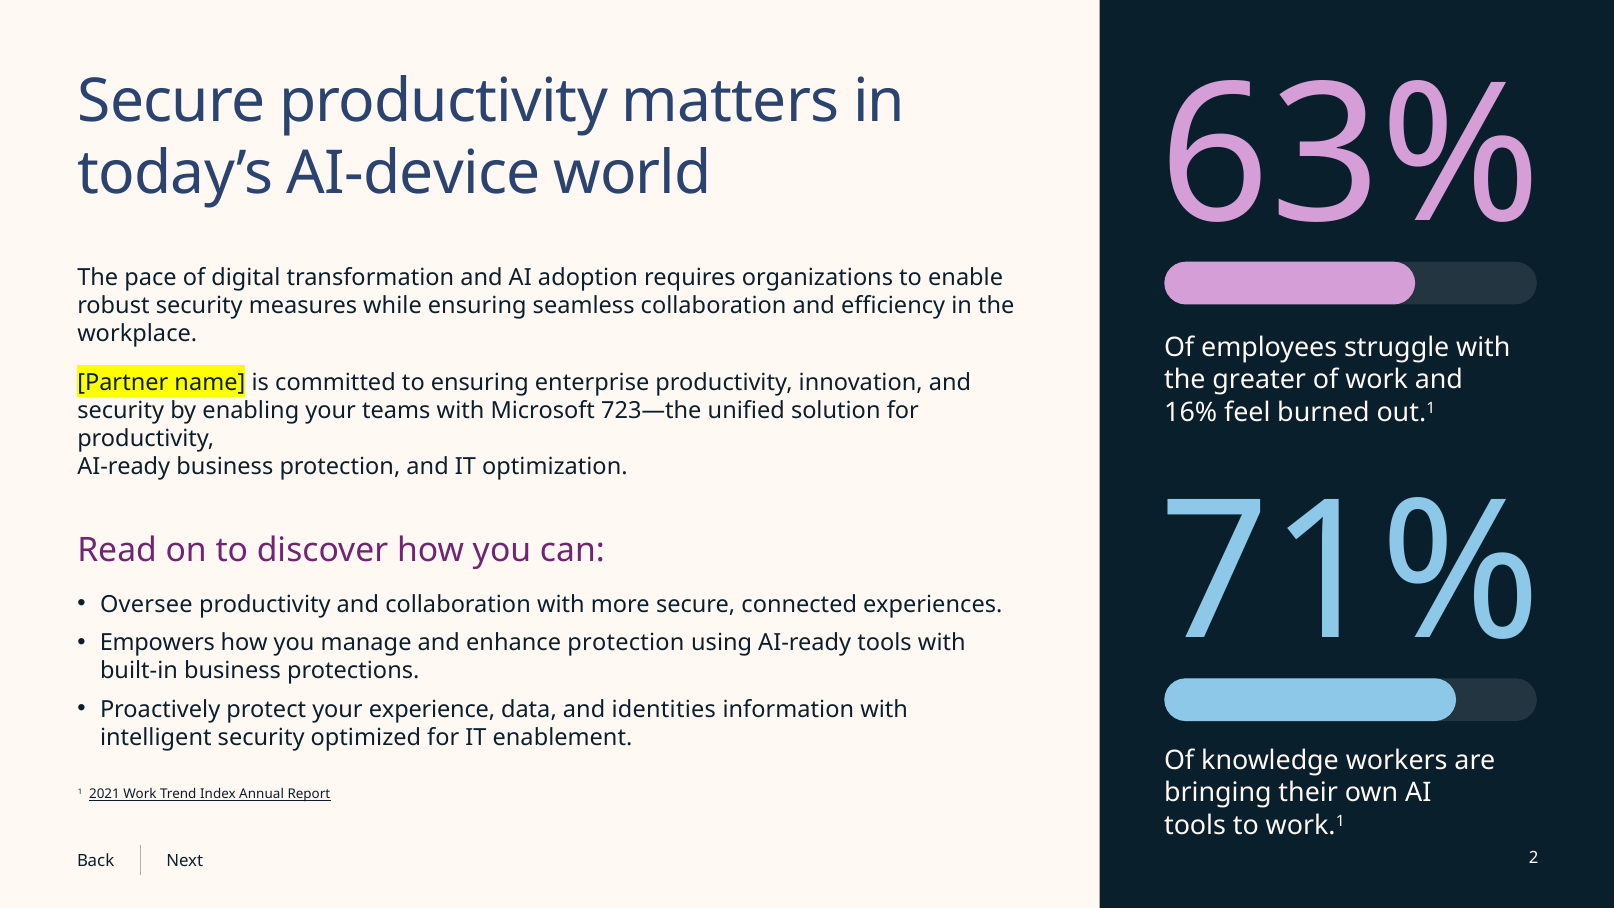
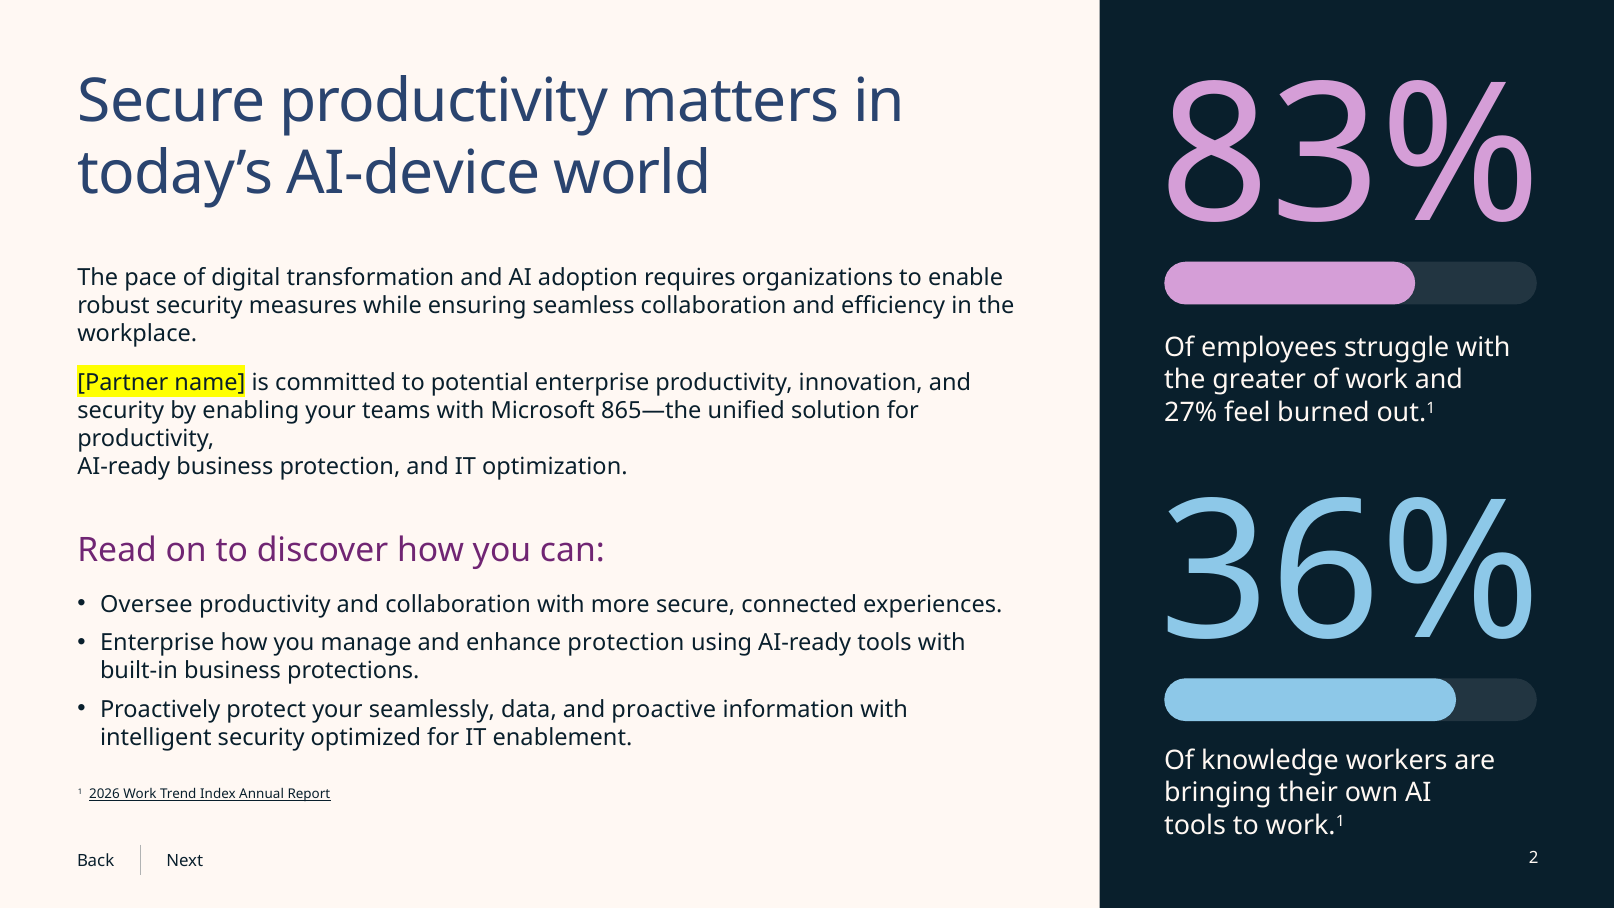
63%: 63% -> 83% (1351, 157)
to ensuring: ensuring -> potential (480, 382)
723—the: 723—the -> 865—the (651, 411)
16%: 16% -> 27% (1191, 412)
71%: 71% -> 36% (1351, 573)
Empowers: Empowers -> Enterprise (157, 643)
experience: experience -> seamlessly (432, 709)
identities: identities -> proactive (664, 709)
2021: 2021 -> 2026 (104, 794)
